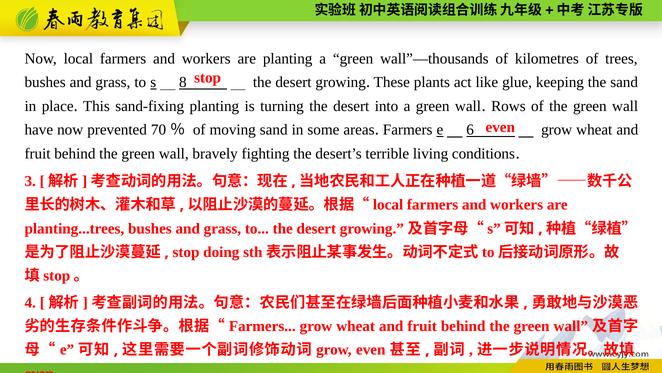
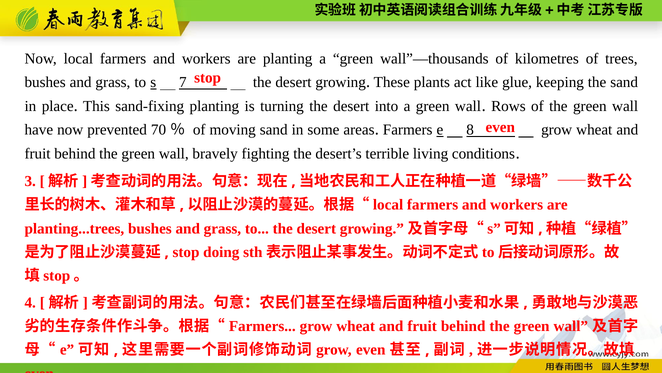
8: 8 -> 7 (183, 82)
6: 6 -> 8 (470, 130)
